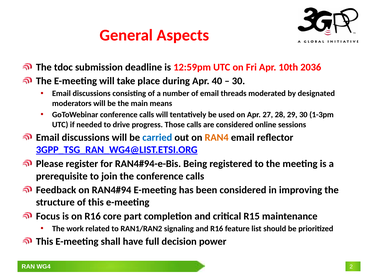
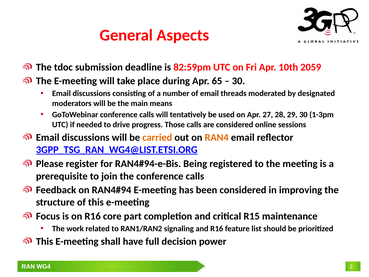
12:59pm: 12:59pm -> 82:59pm (192, 67)
2036: 2036 -> 2059 (311, 67)
40: 40 -> 65 (217, 81)
carried colour: blue -> orange (157, 137)
